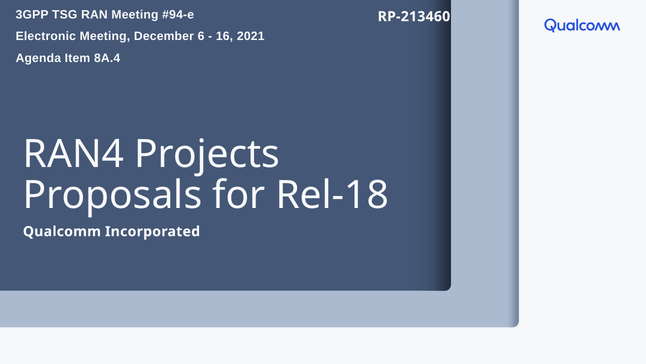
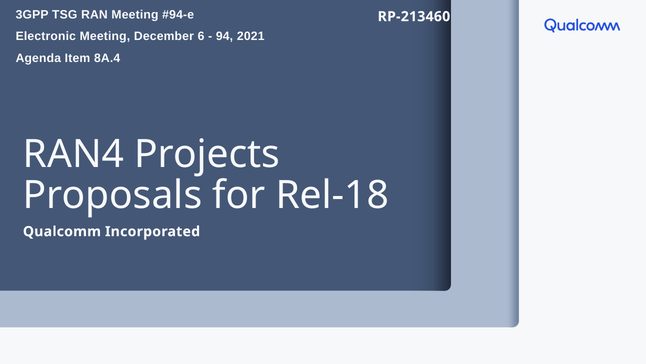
16: 16 -> 94 (224, 36)
